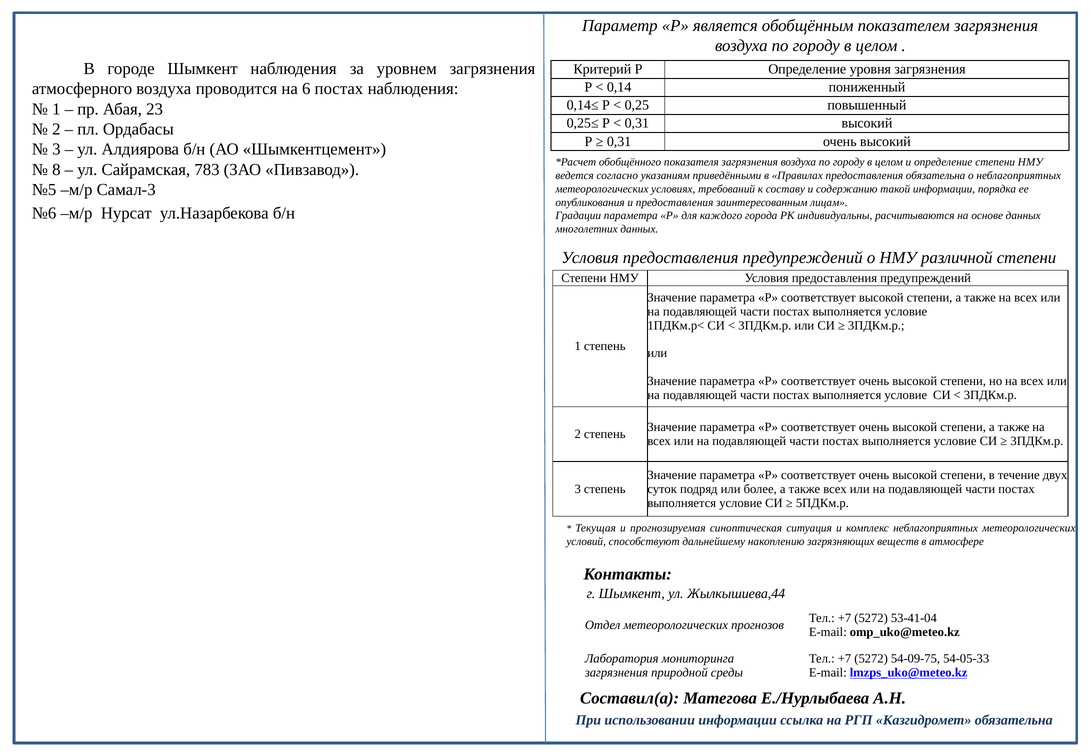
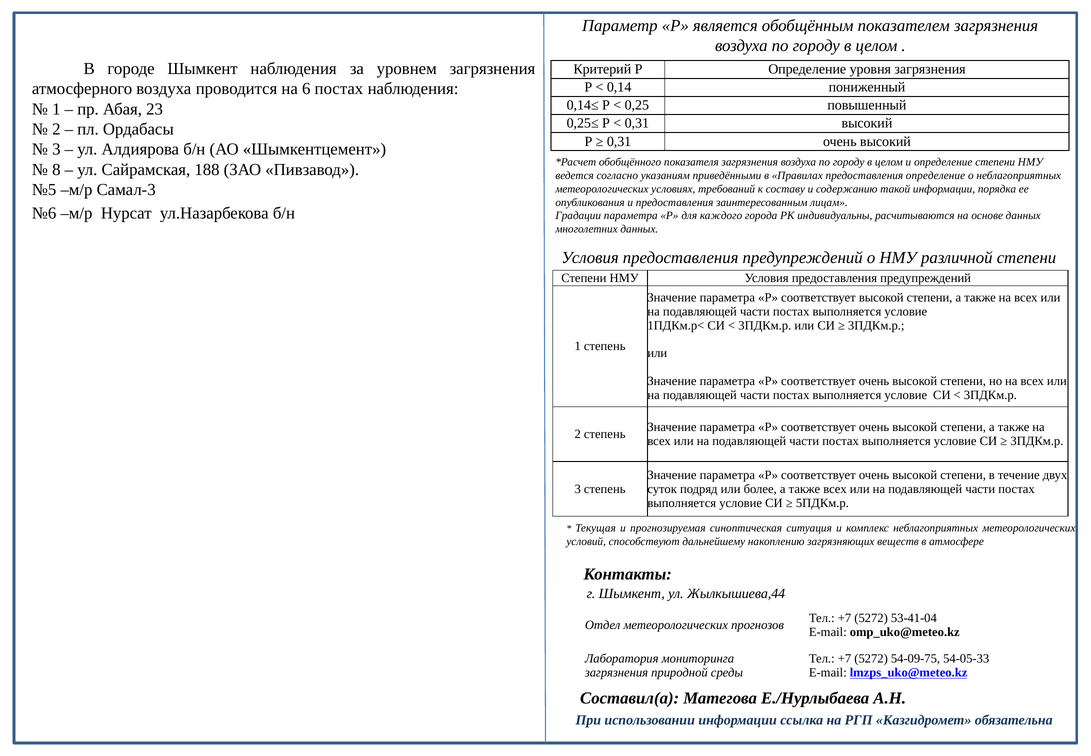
783: 783 -> 188 (207, 169)
предоставления обязательна: обязательна -> определение (935, 175)
